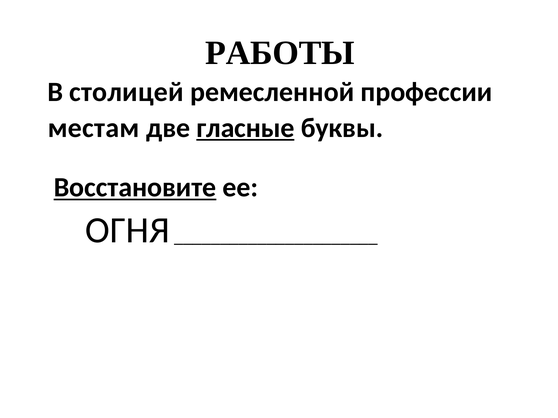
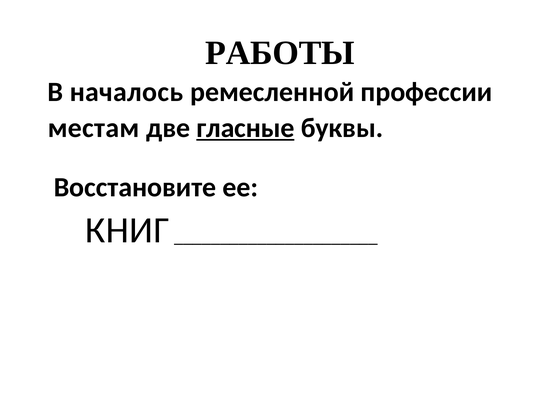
столицей: столицей -> началось (126, 92)
Восстановите underline: present -> none (135, 188)
ОГНЯ: ОГНЯ -> КНИГ (127, 231)
